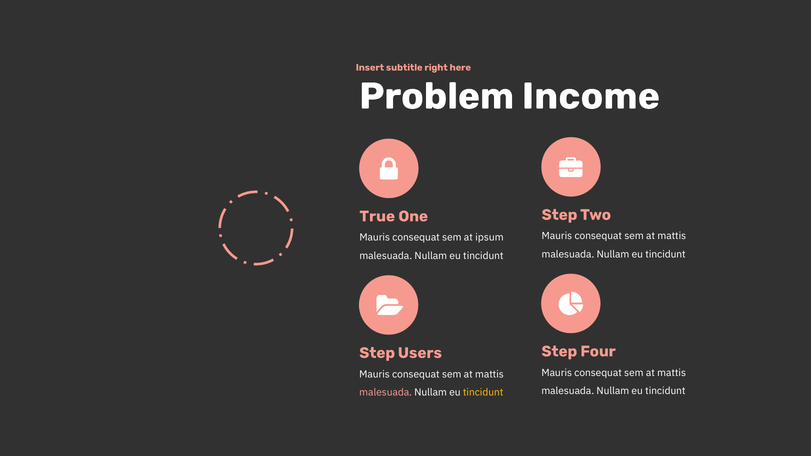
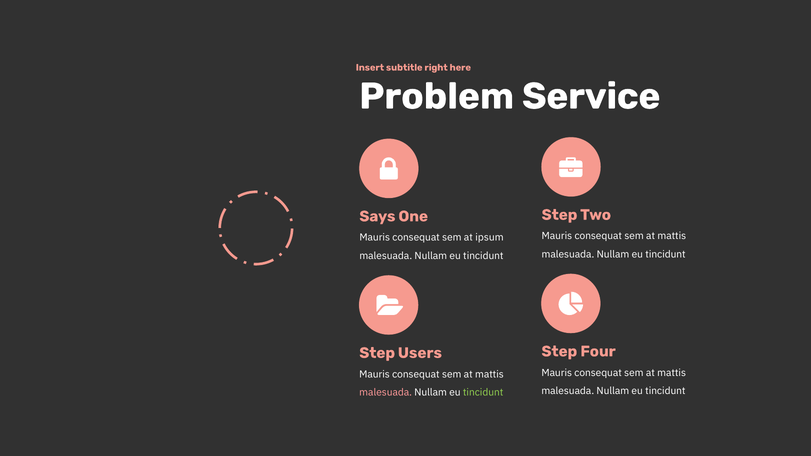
Income: Income -> Service (591, 96)
True: True -> Says (377, 216)
tincidunt colour: yellow -> light green (483, 393)
